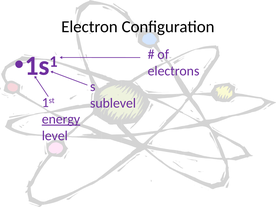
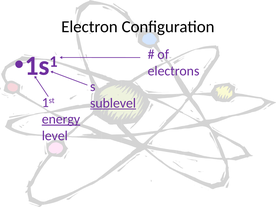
sublevel underline: none -> present (113, 103)
